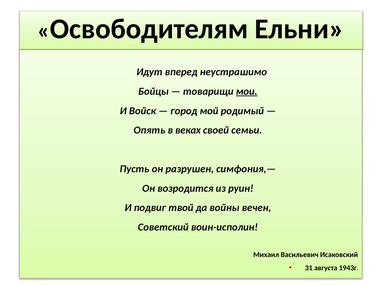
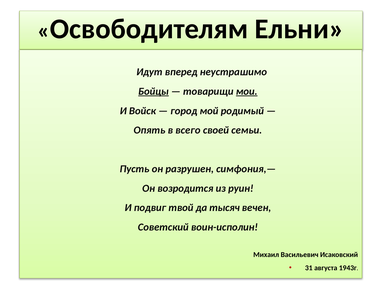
Бойцы underline: none -> present (153, 91)
веках: веках -> всего (188, 130)
войны: войны -> тысяч (225, 208)
